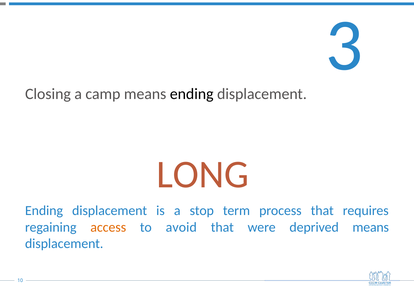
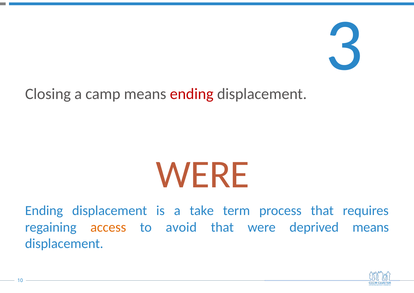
ending colour: black -> red (192, 94)
LONG: LONG -> WERE (203, 174)
stop: stop -> take (202, 210)
